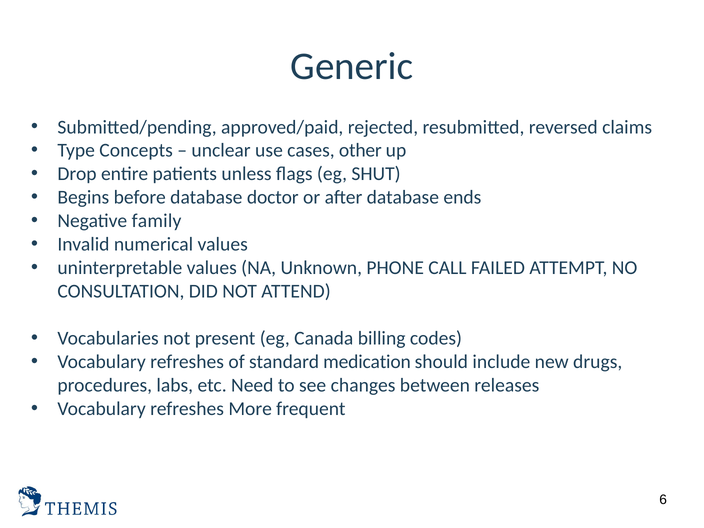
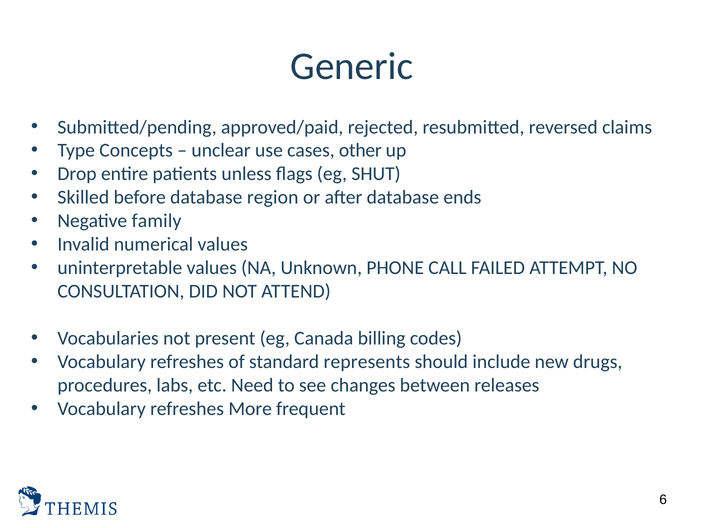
Begins: Begins -> Skilled (83, 197)
doctor: doctor -> region (273, 197)
medication: medication -> represents (367, 362)
